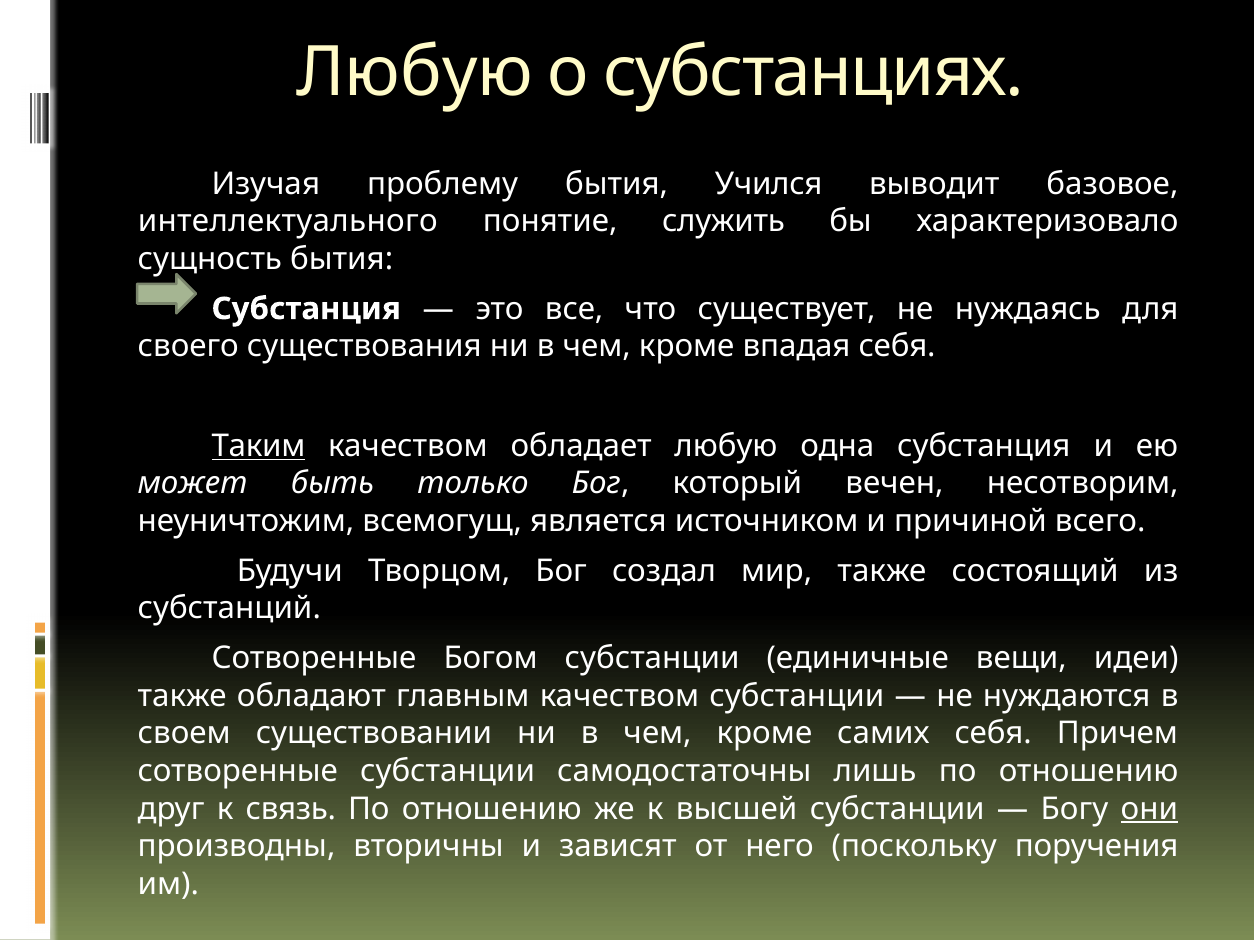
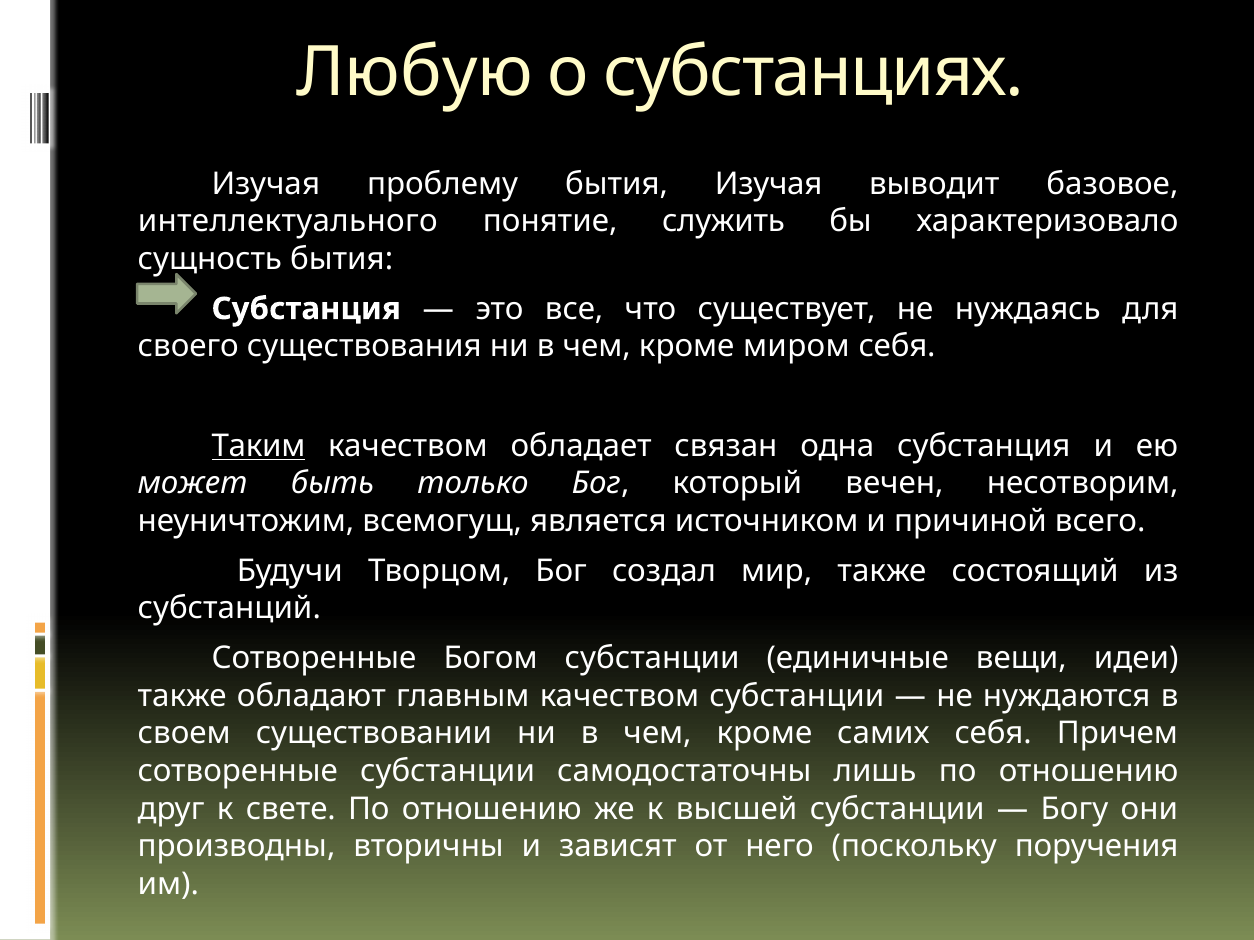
бытия Учился: Учился -> Изучая (769, 184)
впадая: впадая -> миром (796, 347)
обладает любую: любую -> связан (726, 446)
связь: связь -> свете (291, 809)
они underline: present -> none (1149, 809)
